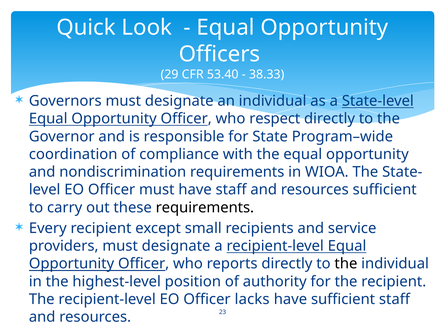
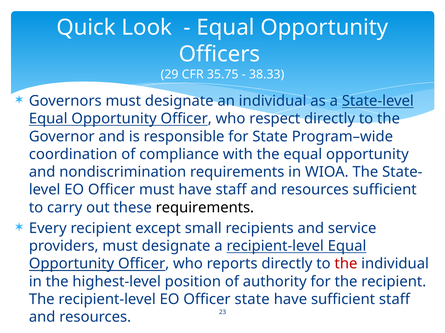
53.40: 53.40 -> 35.75 (223, 74)
the colour: black -> red (346, 264)
Officer lacks: lacks -> state (252, 300)
